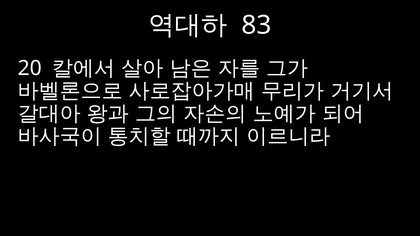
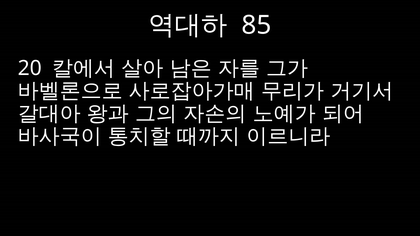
83: 83 -> 85 (256, 25)
